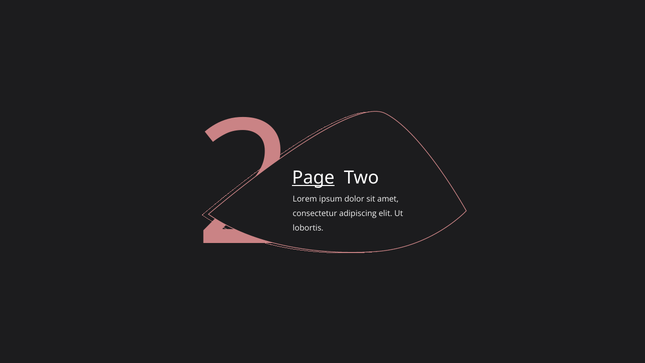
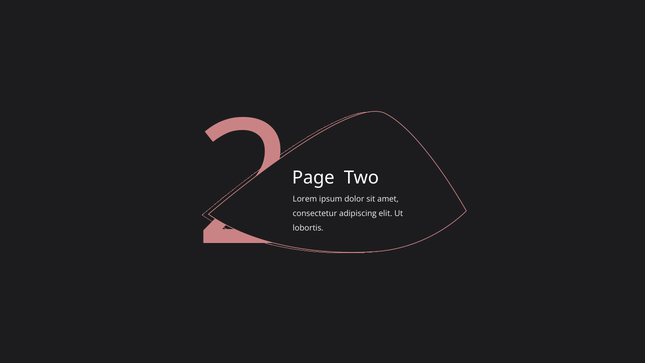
Page underline: present -> none (313, 177)
